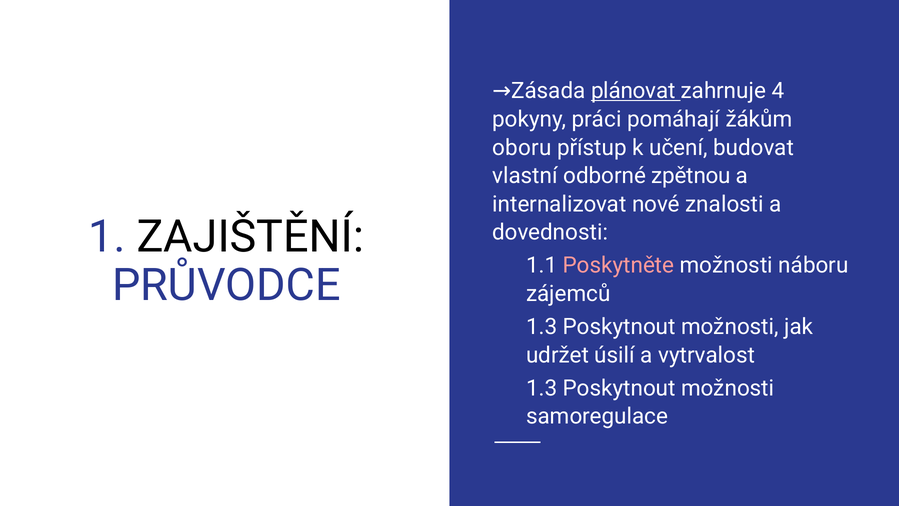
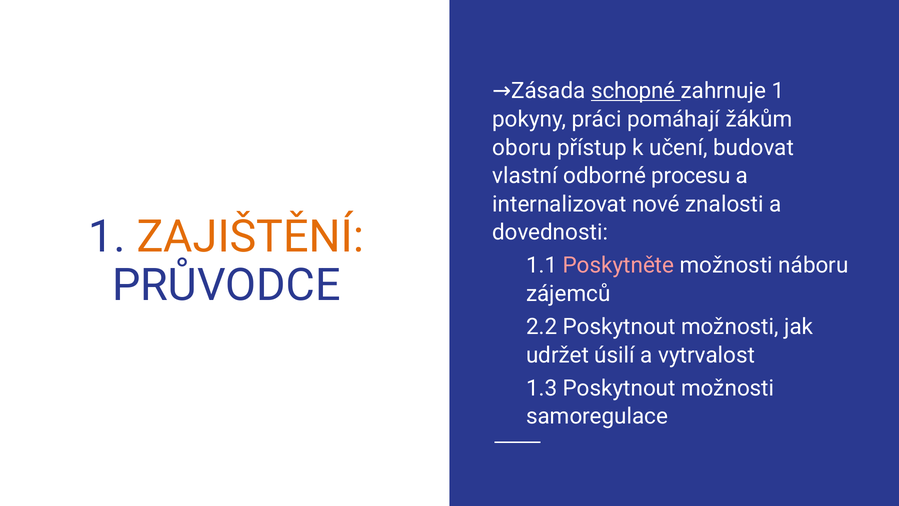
plánovat: plánovat -> schopné (633, 91)
zahrnuje 4: 4 -> 1 (778, 91)
zpětnou: zpětnou -> procesu (691, 176)
ZAJIŠTĚNÍ colour: black -> orange (250, 237)
1.3: 1.3 -> 2.2 (542, 327)
